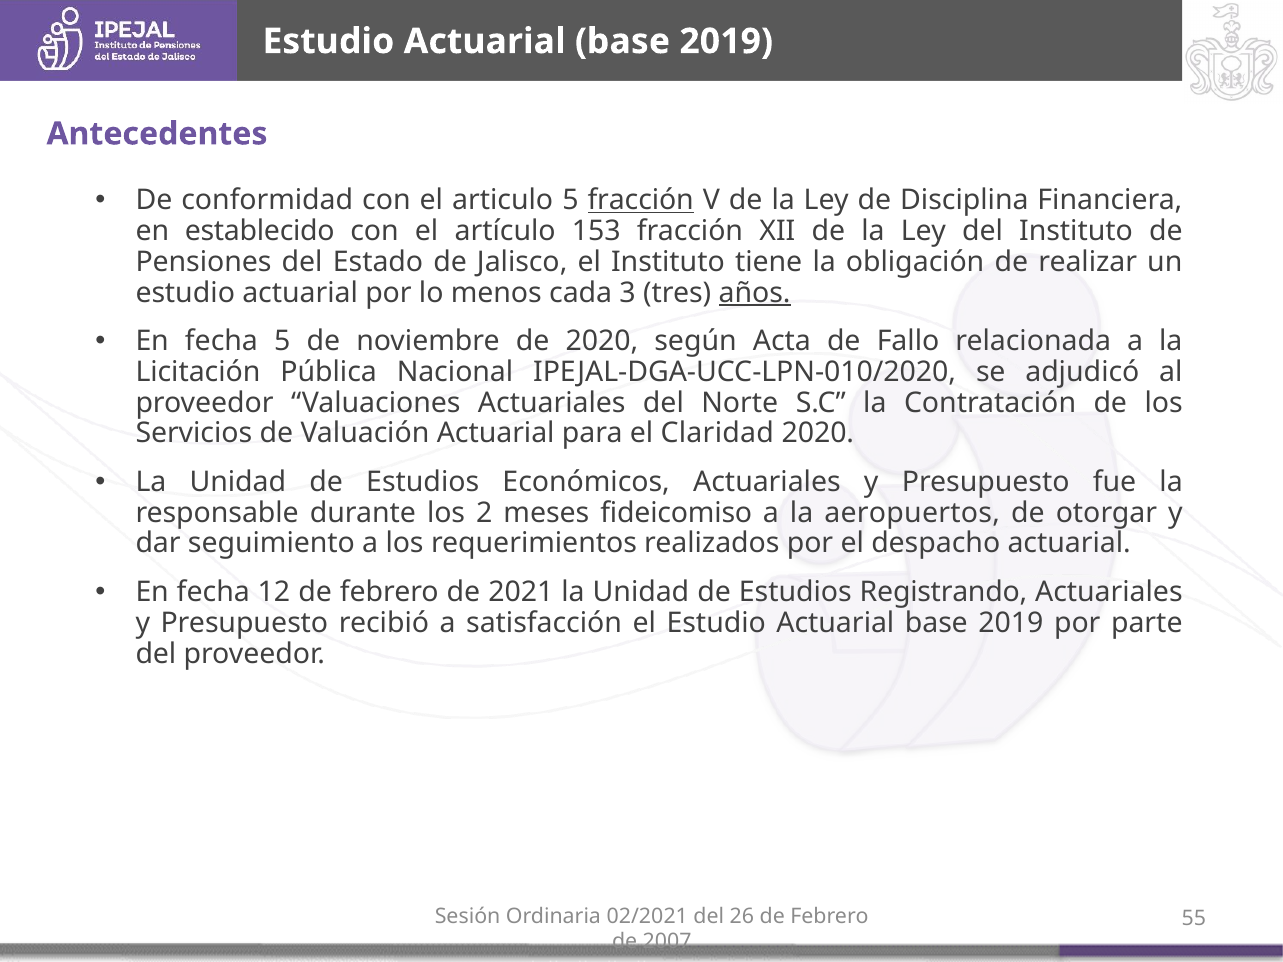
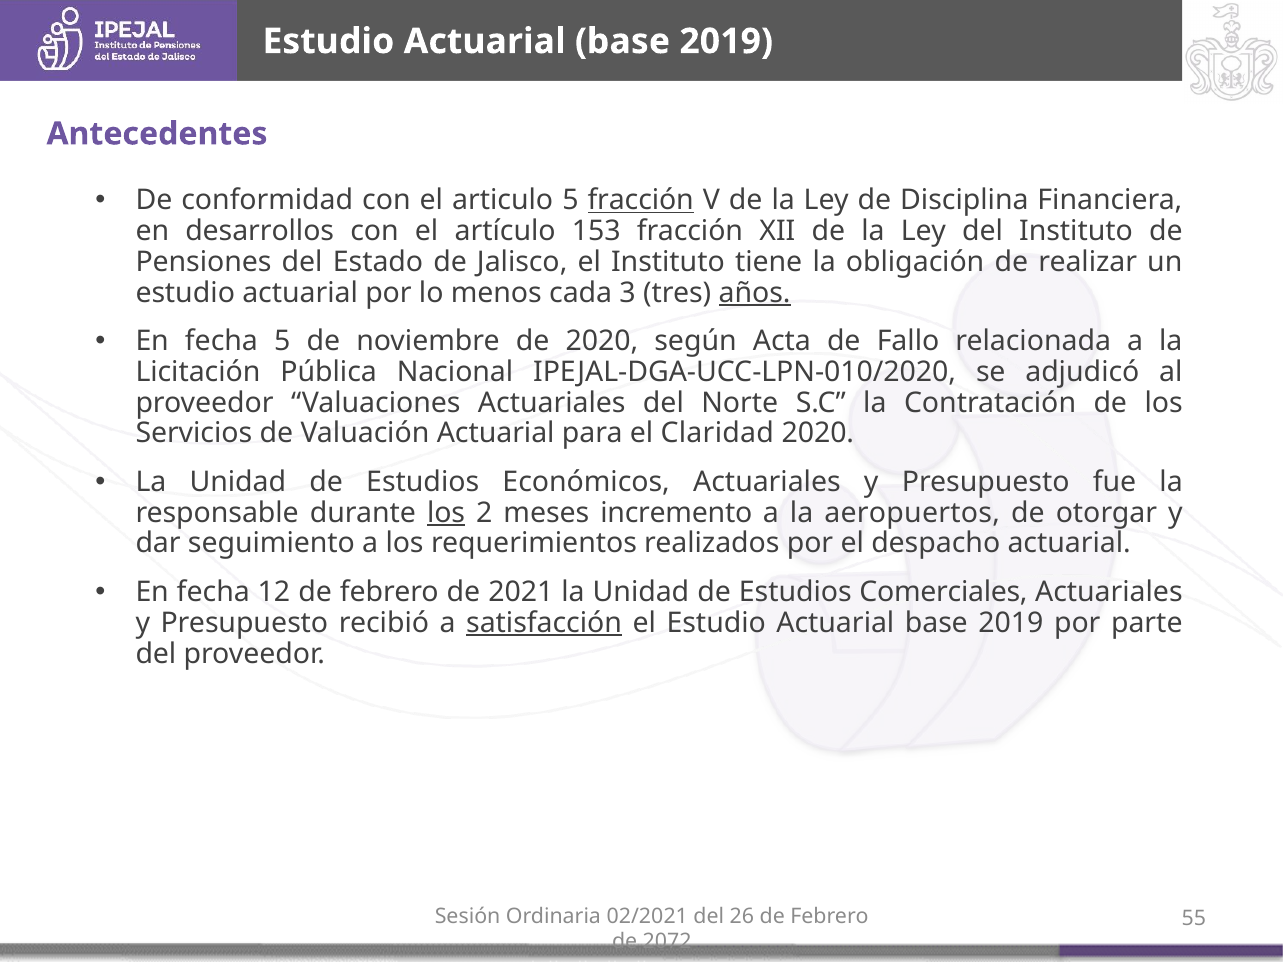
establecido: establecido -> desarrollos (260, 231)
los underline: none -> present (446, 513)
fideicomiso: fideicomiso -> incremento (676, 513)
Registrando: Registrando -> Comerciales (943, 592)
satisfacción underline: none -> present (544, 623)
2007: 2007 -> 2072 (667, 942)
